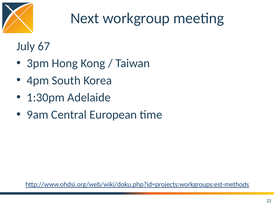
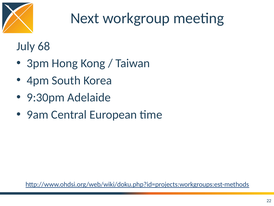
67: 67 -> 68 (44, 46)
1:30pm: 1:30pm -> 9:30pm (46, 97)
